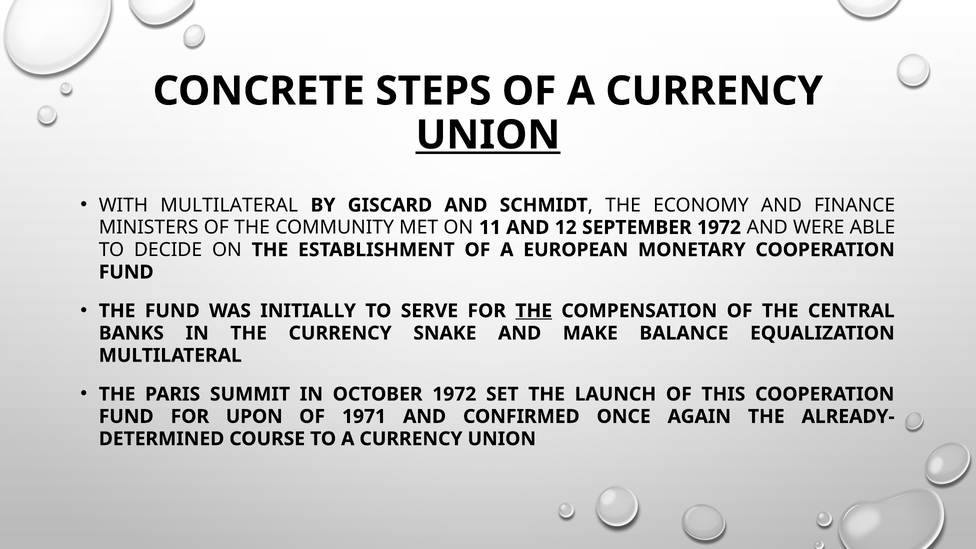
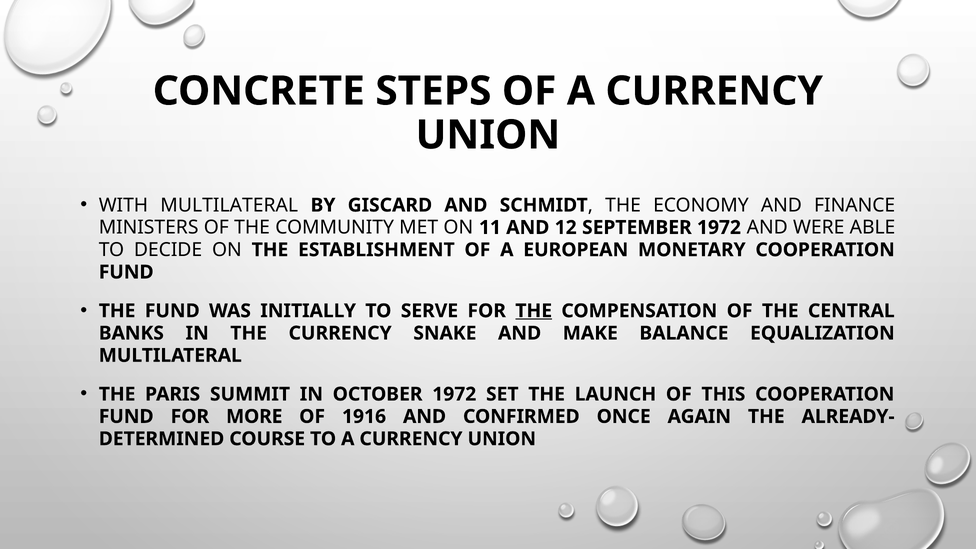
UNION underline: present -> none (488, 135)
UPON: UPON -> MORE (254, 417)
1971: 1971 -> 1916 (364, 417)
